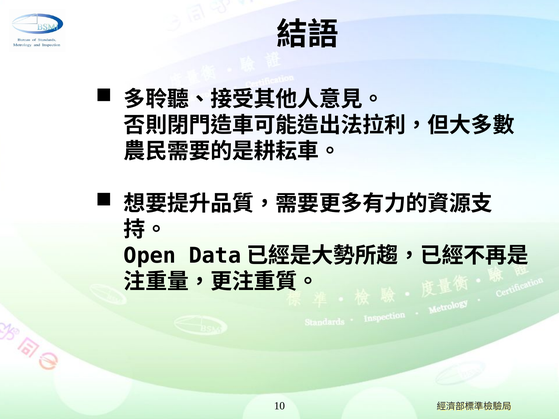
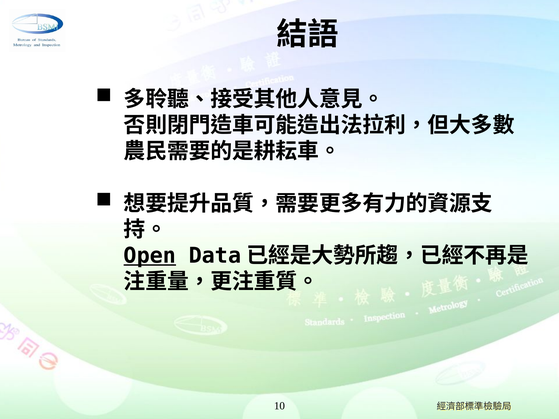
Open underline: none -> present (150, 256)
